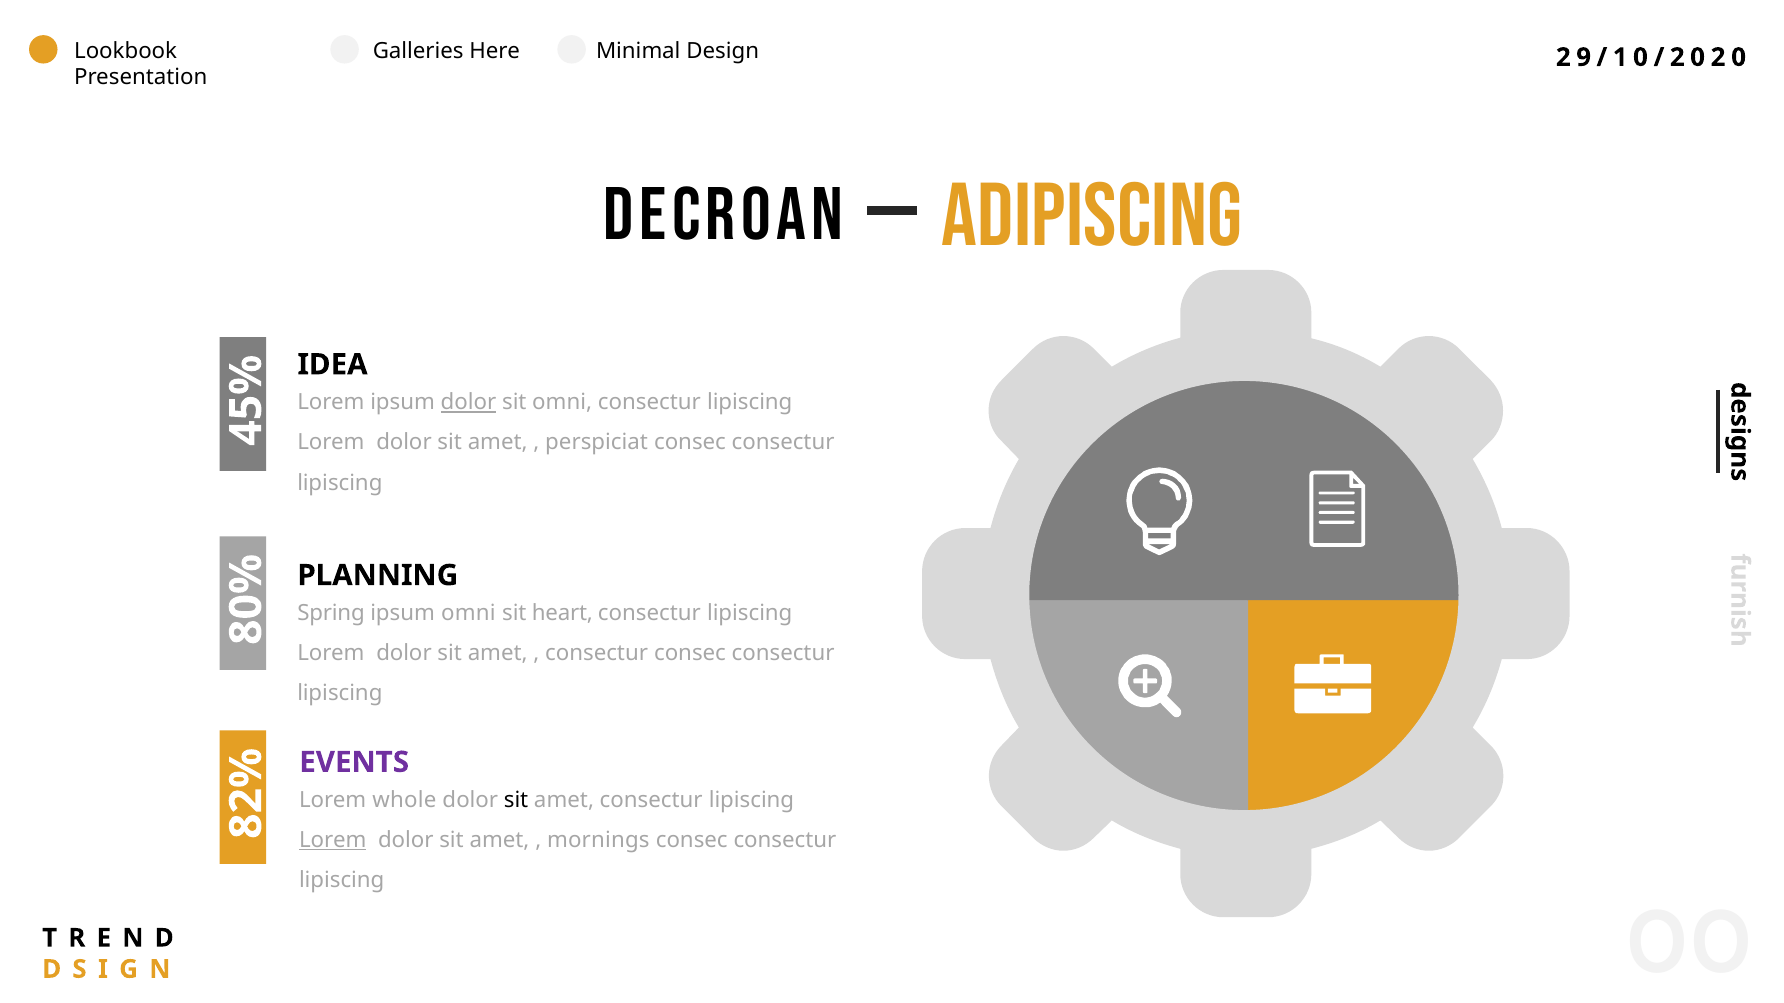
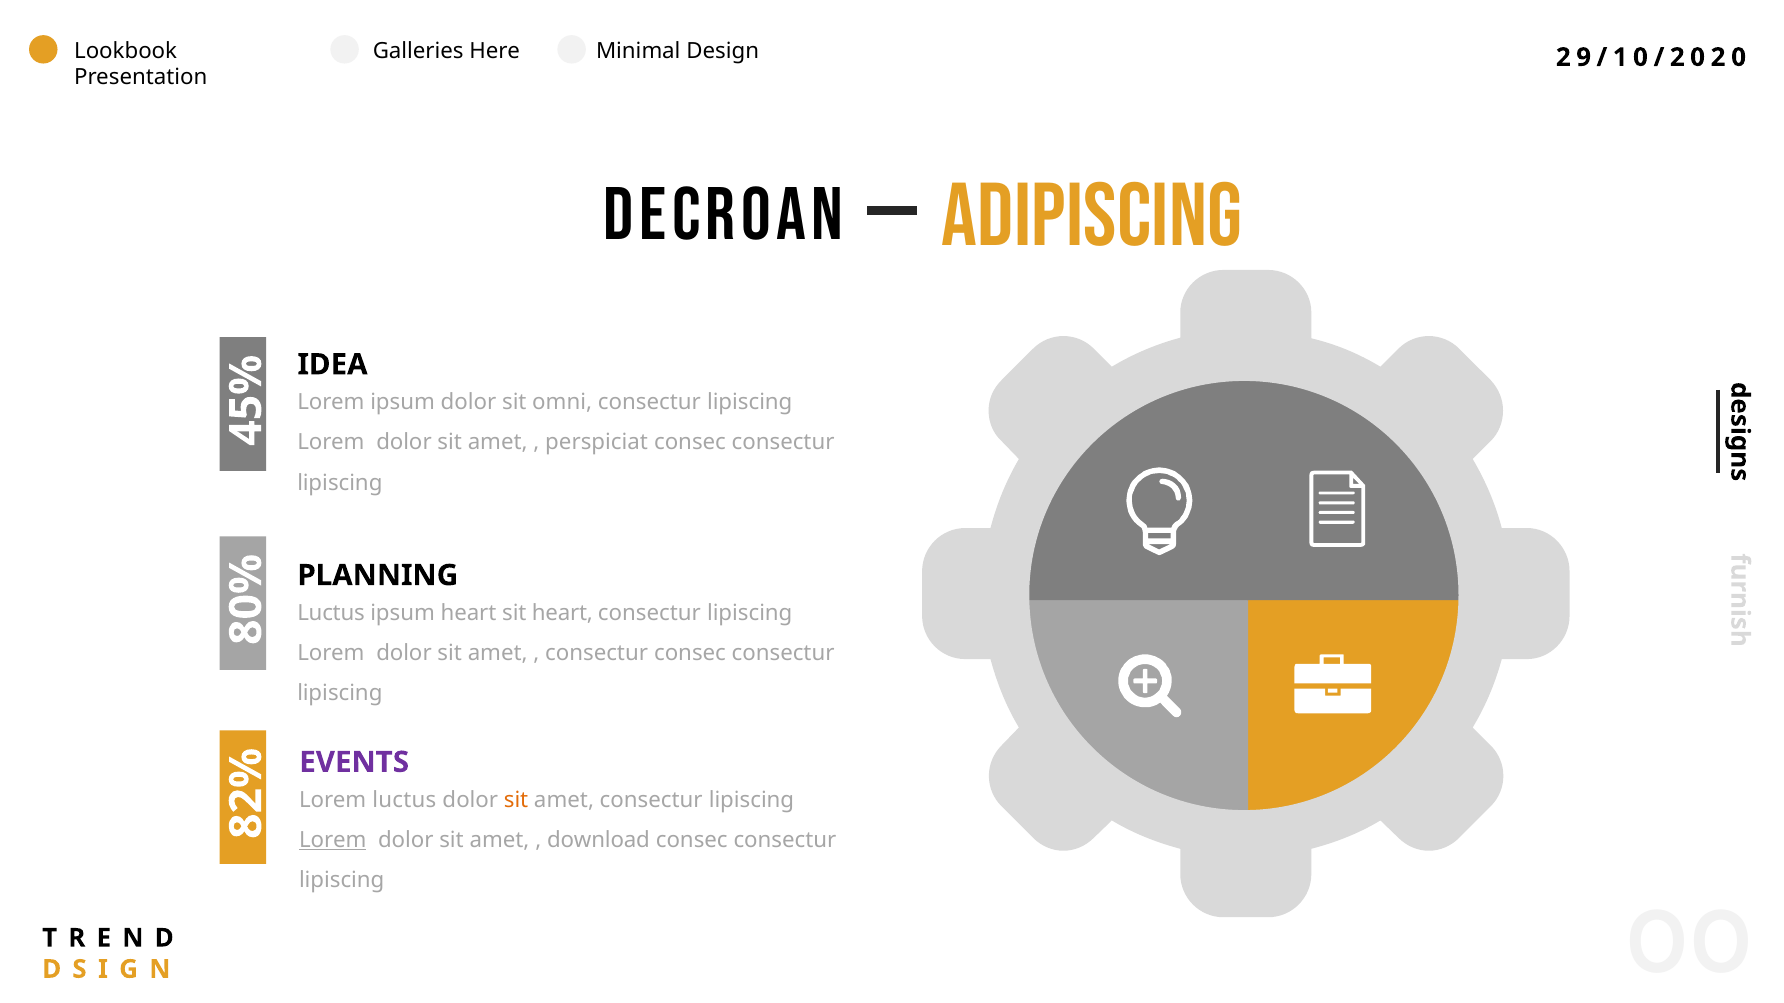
dolor underline: present -> none (468, 403)
Spring: Spring -> Luctus (331, 613)
ipsum omni: omni -> heart (468, 613)
Lorem whole: whole -> luctus (404, 800)
sit colour: black -> orange (516, 800)
mornings: mornings -> download (598, 841)
